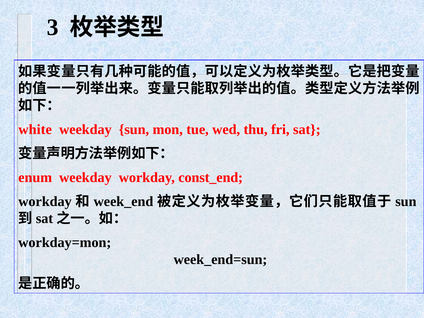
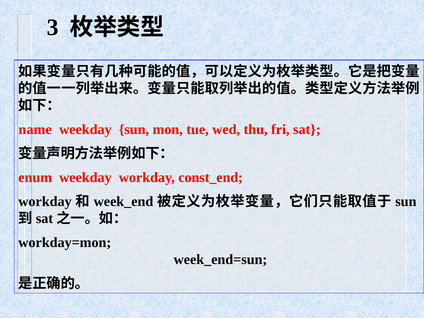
white: white -> name (35, 130)
